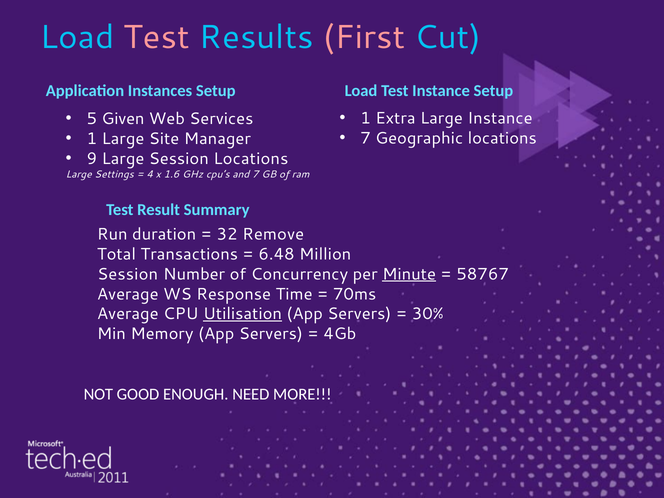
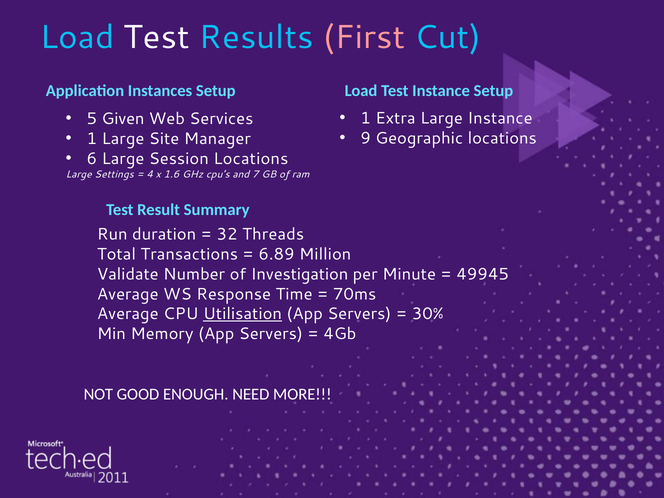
Test colour: pink -> white (157, 37)
7: 7 -> 9 (366, 138)
9: 9 -> 6 (92, 159)
Remove: Remove -> Threads (273, 234)
6.48: 6.48 -> 6.89 (276, 254)
Session: Session -> Validate (128, 274)
Concurrency: Concurrency -> Investigation (299, 274)
Minute underline: present -> none (409, 274)
58767: 58767 -> 49945 (483, 274)
